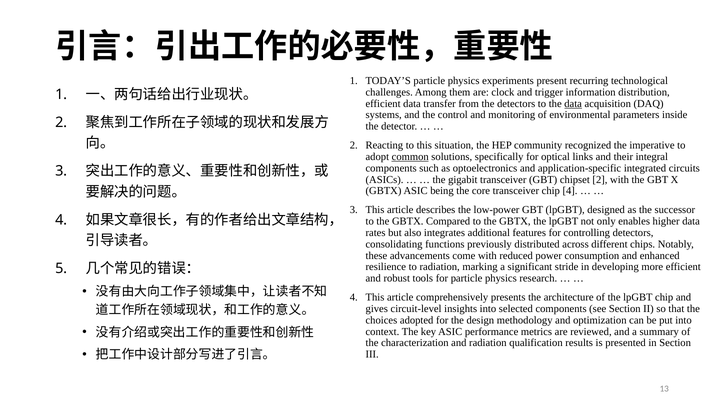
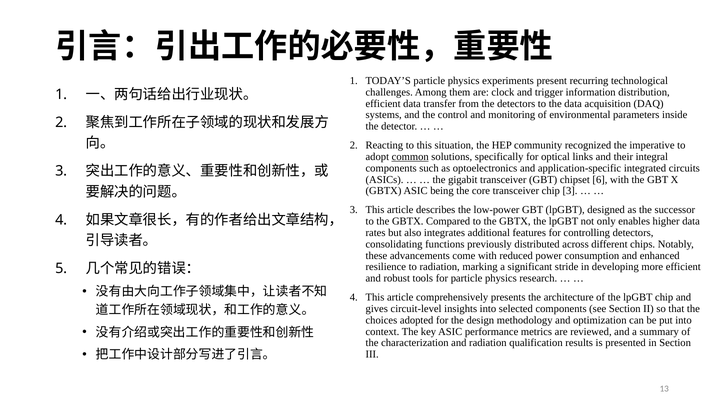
data underline: present -> none (573, 104)
chipset 2: 2 -> 6 (600, 180)
chip 4: 4 -> 3 (570, 191)
